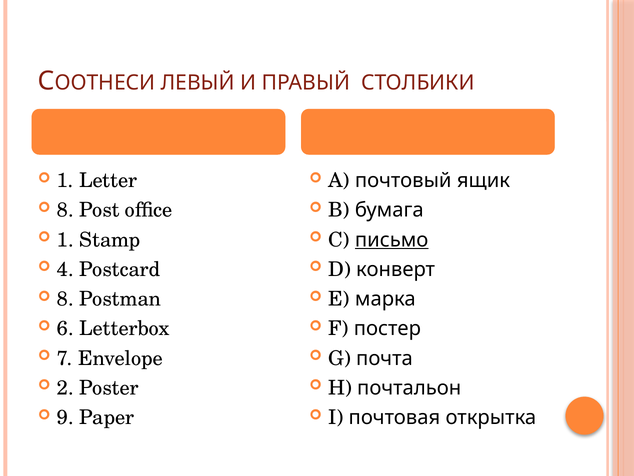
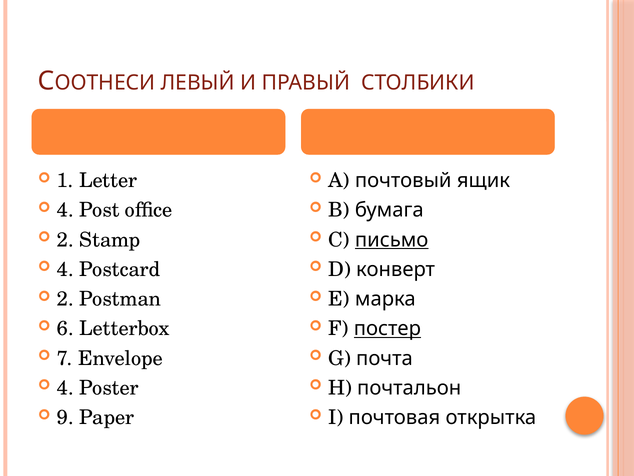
8: 8 -> 4 (65, 210)
1: 1 -> 2 (65, 240)
8: 8 -> 2 (65, 299)
постер underline: none -> present (387, 328)
2: 2 -> 4 (65, 388)
